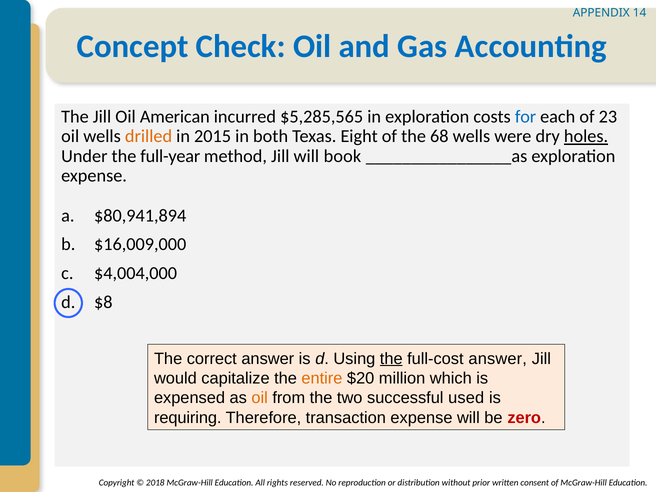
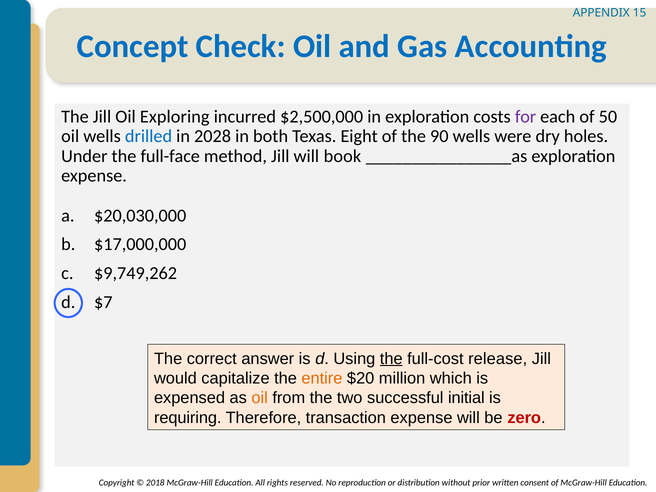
14: 14 -> 15 (640, 13)
American: American -> Exploring (175, 117)
$5,285,565: $5,285,565 -> $2,500,000 (322, 117)
for colour: blue -> purple (526, 117)
23: 23 -> 50 (608, 117)
drilled colour: orange -> blue (149, 136)
2015: 2015 -> 2028 (213, 136)
68: 68 -> 90 (439, 136)
holes underline: present -> none (586, 136)
full-year: full-year -> full-face (170, 156)
$80,941,894: $80,941,894 -> $20,030,000 (140, 216)
$16,009,000: $16,009,000 -> $17,000,000 (140, 244)
$4,004,000: $4,004,000 -> $9,749,262 (136, 273)
$8: $8 -> $7 (103, 302)
full-cost answer: answer -> release (498, 359)
used: used -> initial (466, 398)
